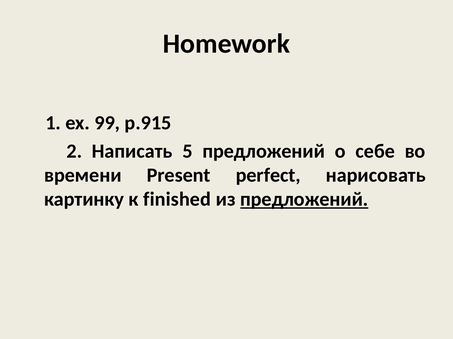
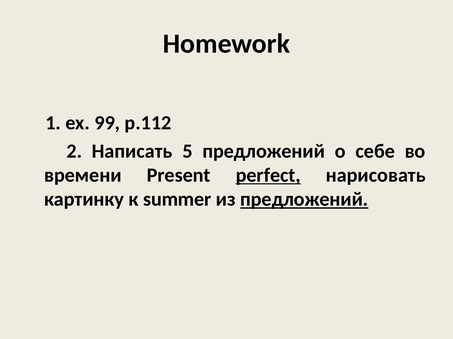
p.915: p.915 -> p.112 (148, 123)
perfect underline: none -> present (268, 176)
finished: finished -> summer (177, 200)
